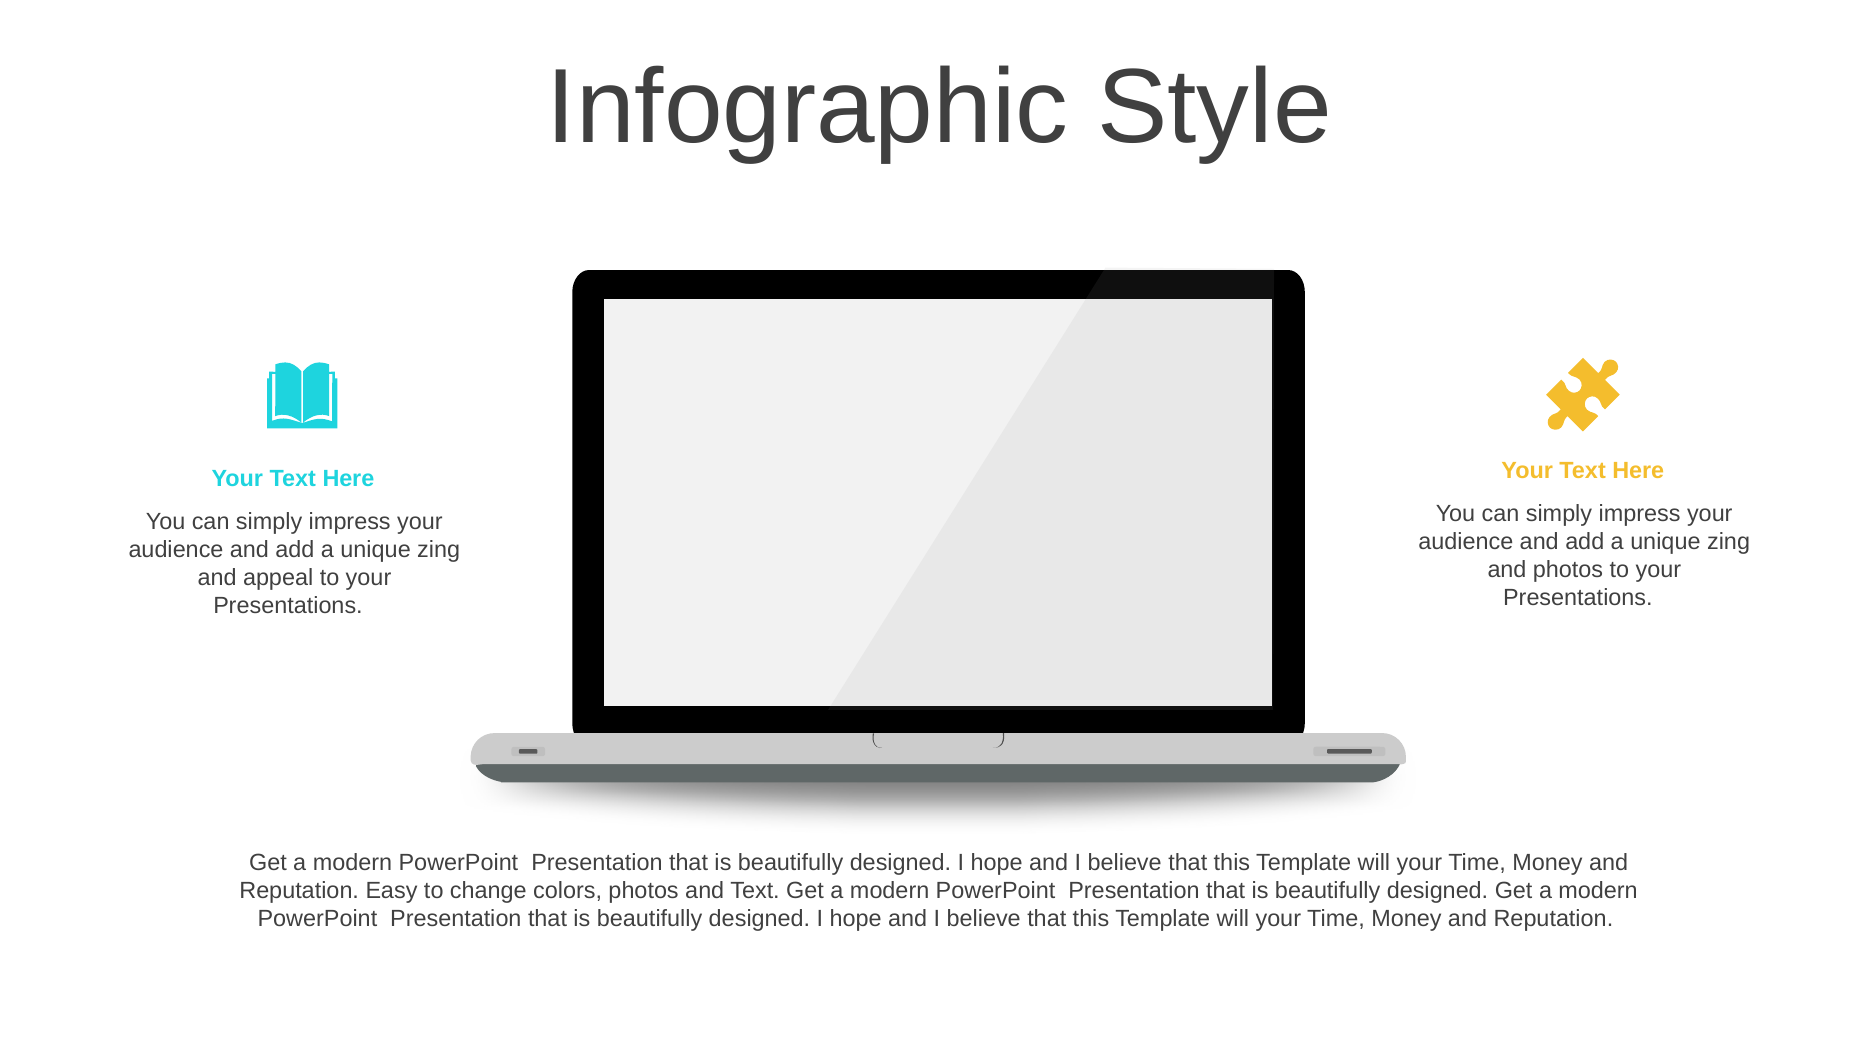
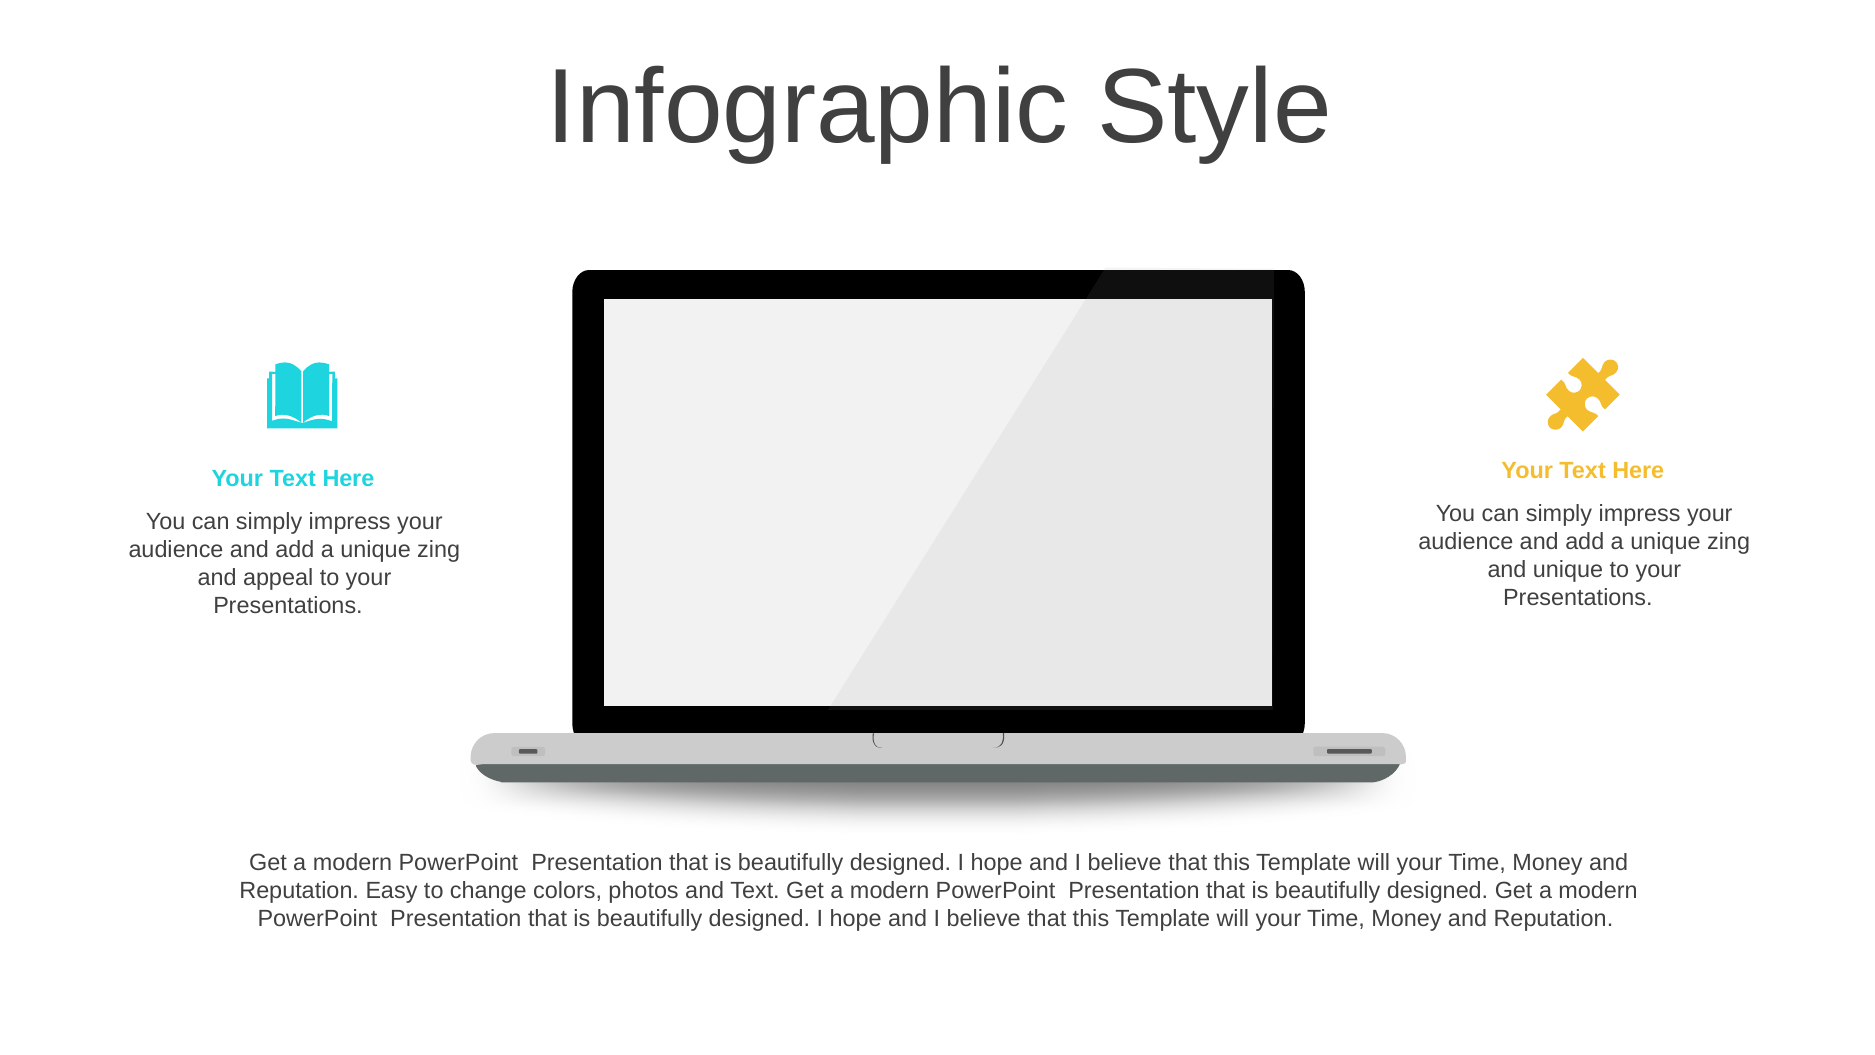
and photos: photos -> unique (1568, 569)
